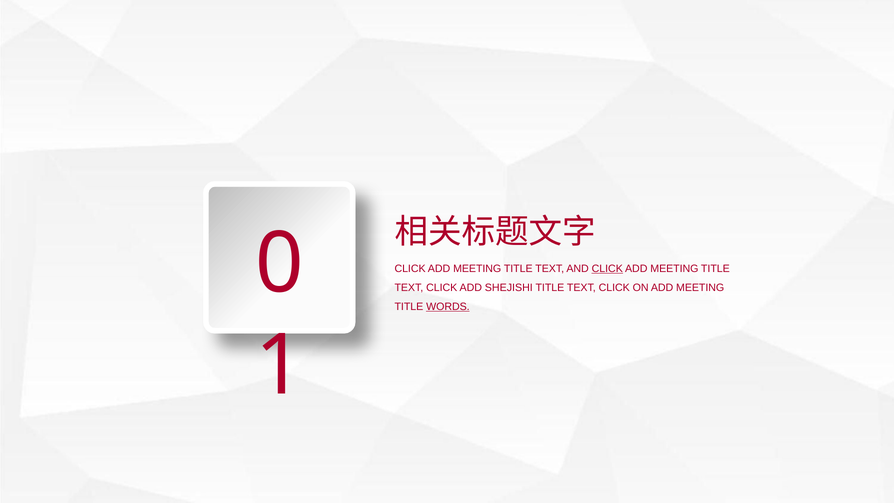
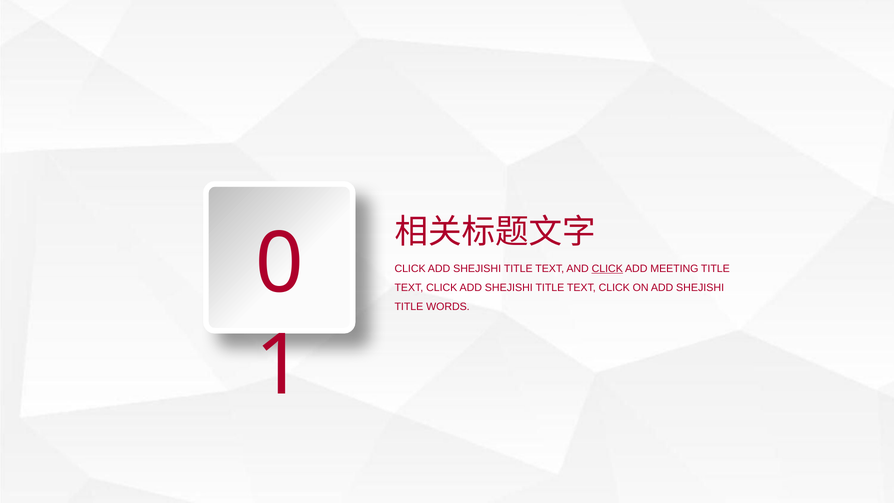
MEETING: MEETING -> SHEJISHI (477, 269)
ON ADD MEETING: MEETING -> SHEJISHI (700, 288)
WORDS underline: present -> none (448, 307)
